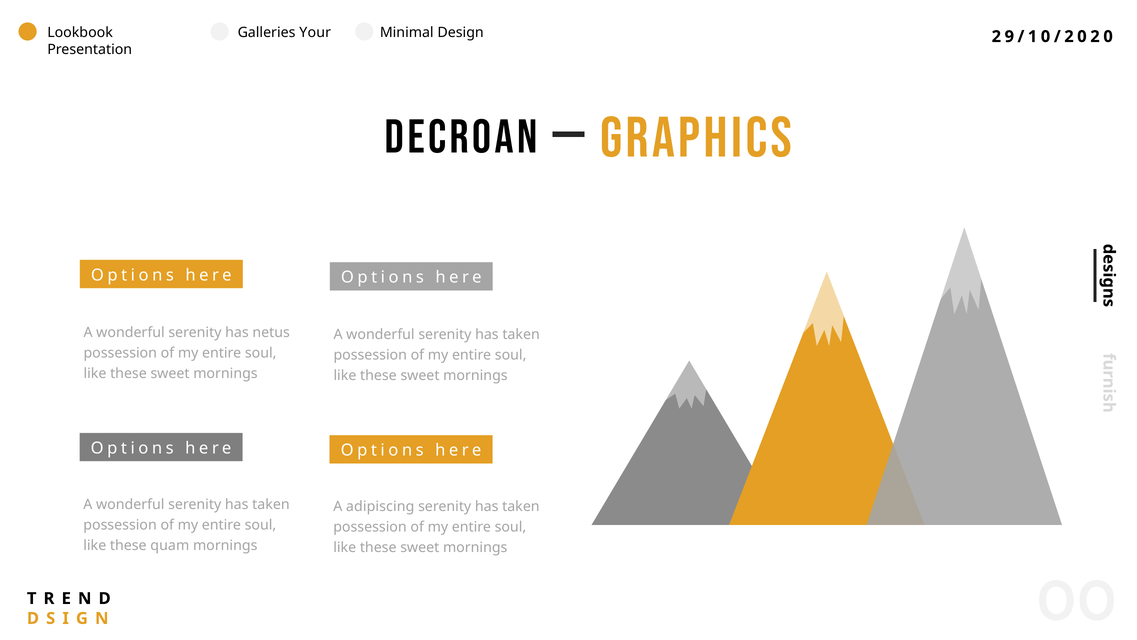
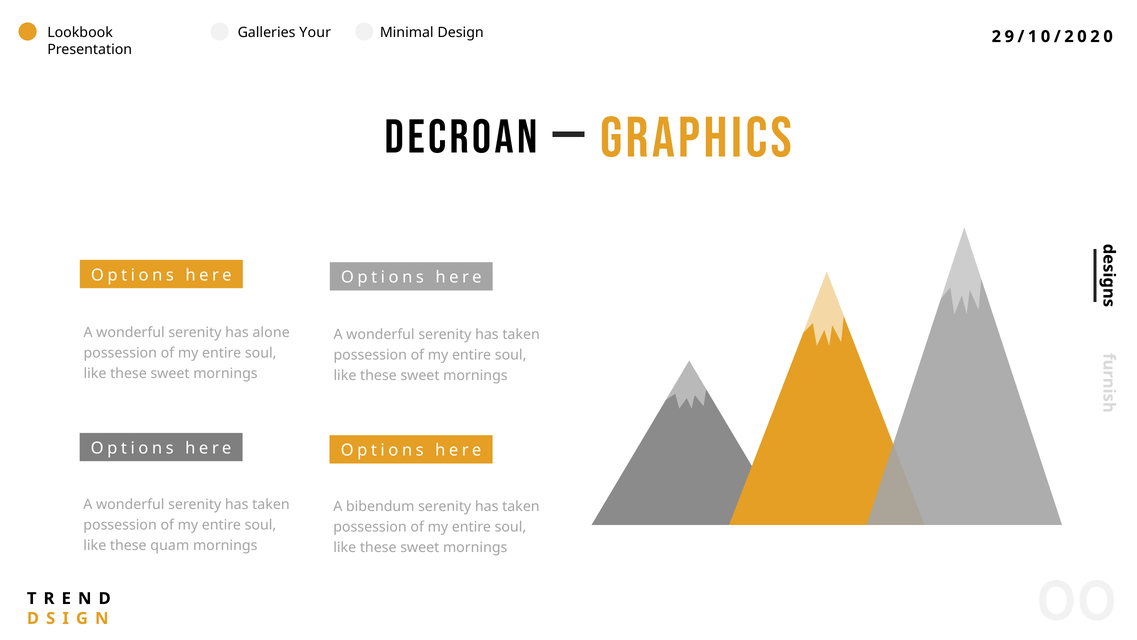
netus: netus -> alone (271, 332)
adipiscing: adipiscing -> bibendum (380, 506)
